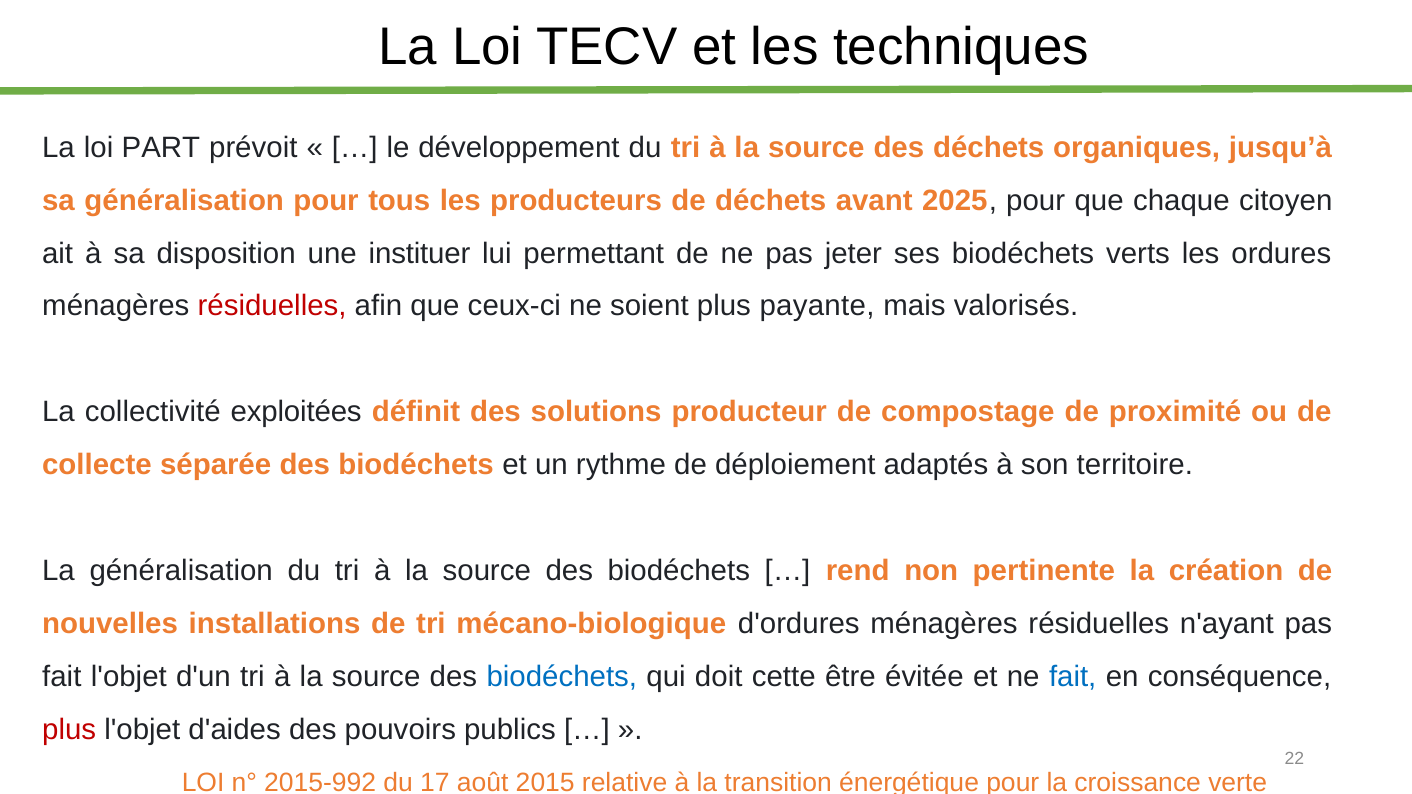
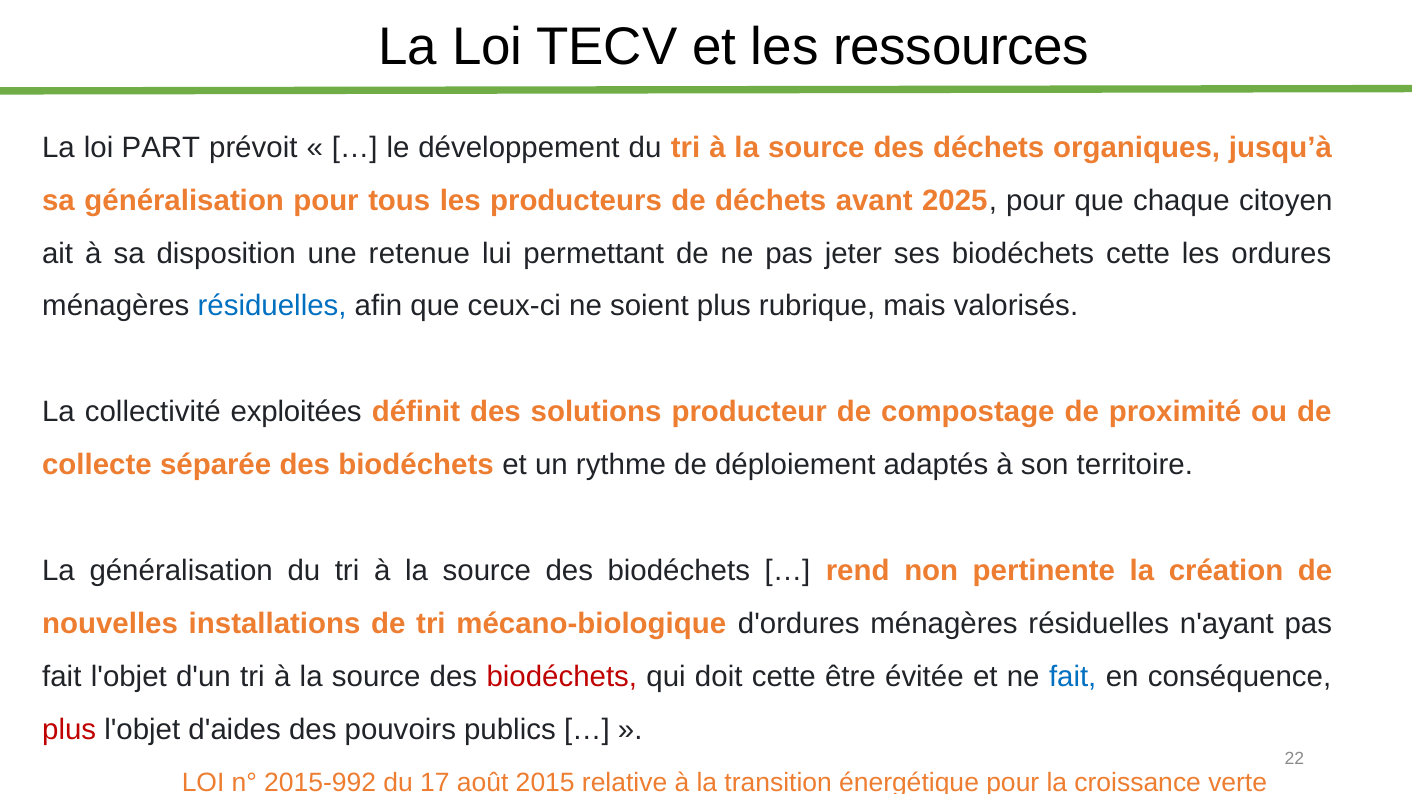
techniques: techniques -> ressources (961, 47)
instituer: instituer -> retenue (419, 253)
biodéchets verts: verts -> cette (1138, 253)
résiduelles colour: red -> blue (272, 306)
payante: payante -> rubrique (817, 306)
biodéchets colour: blue -> red (562, 677)
